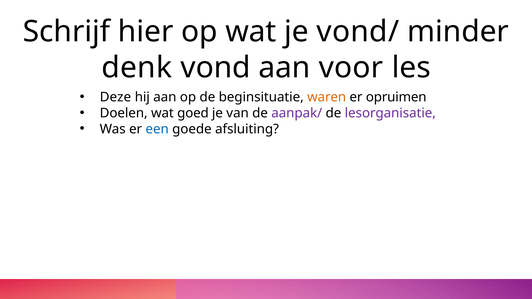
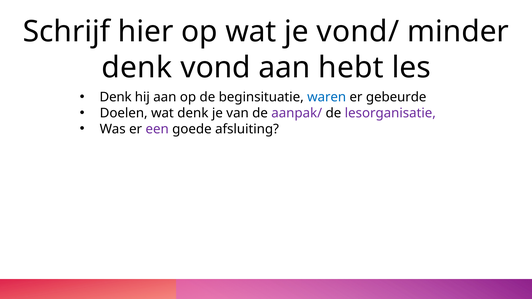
voor: voor -> hebt (351, 68)
Deze: Deze -> Denk (116, 97)
waren colour: orange -> blue (327, 97)
opruimen: opruimen -> gebeurde (396, 97)
wat goed: goed -> denk (193, 113)
een colour: blue -> purple (157, 129)
